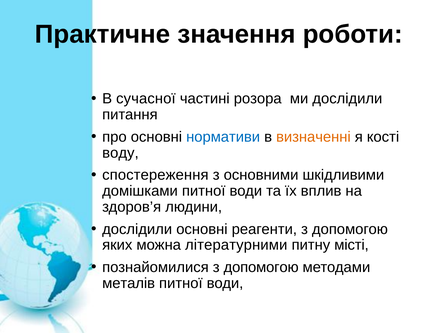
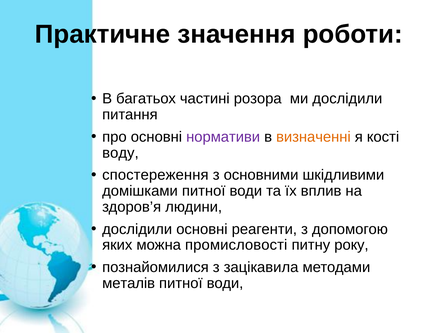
сучасної: сучасної -> багатьох (146, 99)
нормативи colour: blue -> purple (223, 137)
літературними: літературними -> промисловості (236, 245)
місті: місті -> року (351, 245)
познайомилися з допомогою: допомогою -> зацікавила (261, 267)
